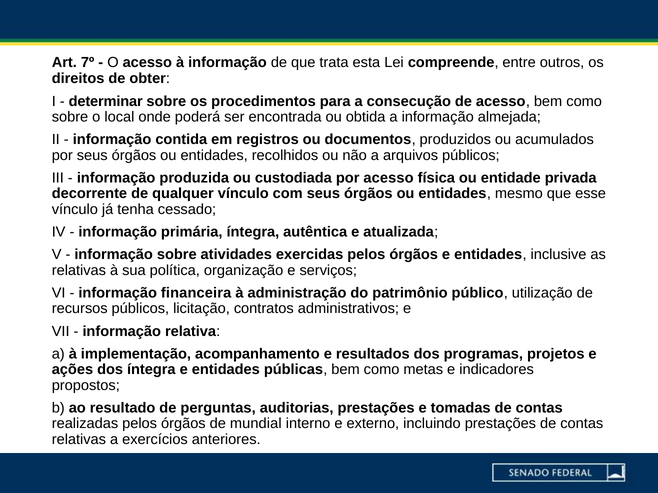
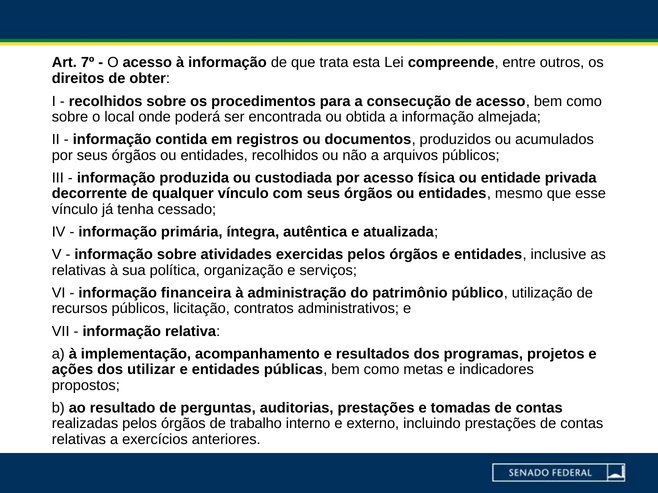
determinar: determinar -> recolhidos (106, 101)
dos íntegra: íntegra -> utilizar (151, 370)
mundial: mundial -> trabalho (256, 424)
